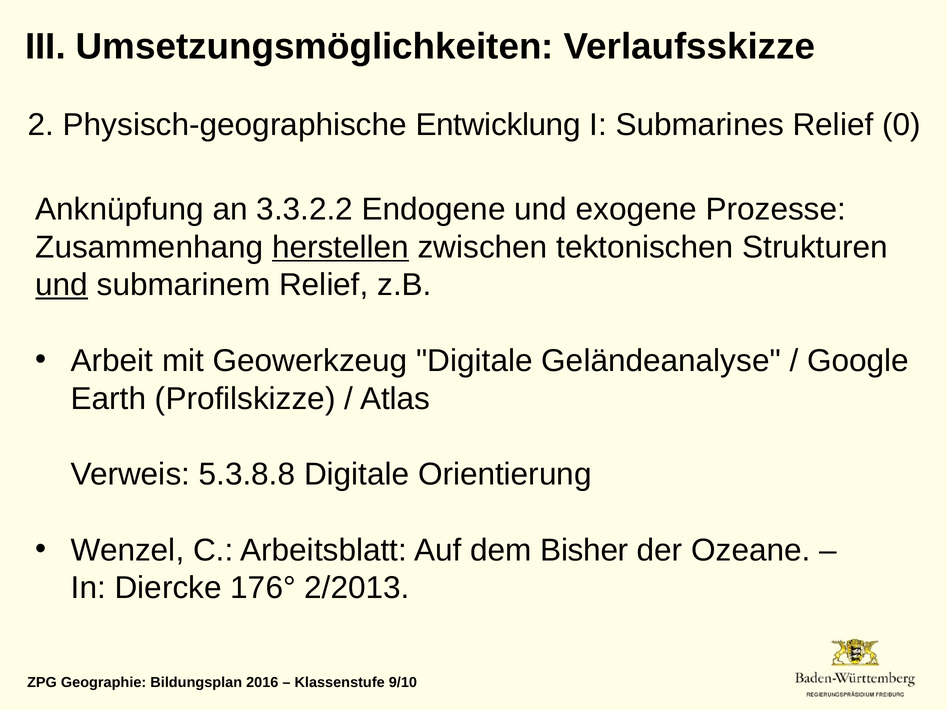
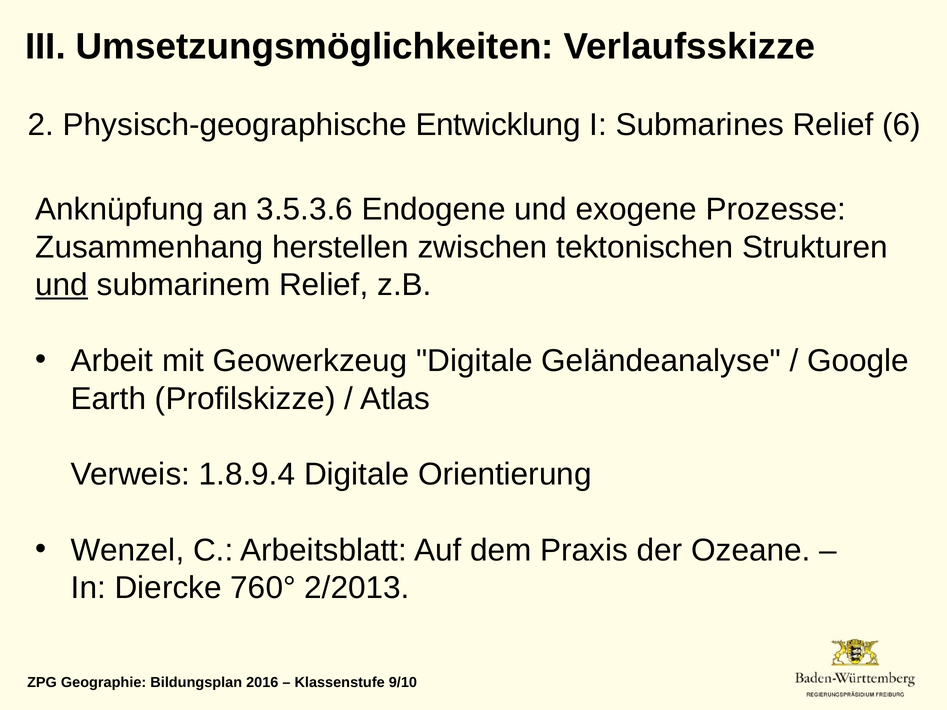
0: 0 -> 6 (901, 125)
3.3.2.2: 3.3.2.2 -> 3.5.3.6 (305, 209)
herstellen underline: present -> none (340, 247)
5.3.8.8: 5.3.8.8 -> 1.8.9.4 (247, 475)
Bisher: Bisher -> Praxis (584, 550)
176°: 176° -> 760° (263, 588)
